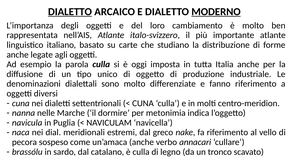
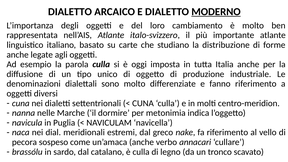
DIALETTO underline: present -> none (70, 12)
